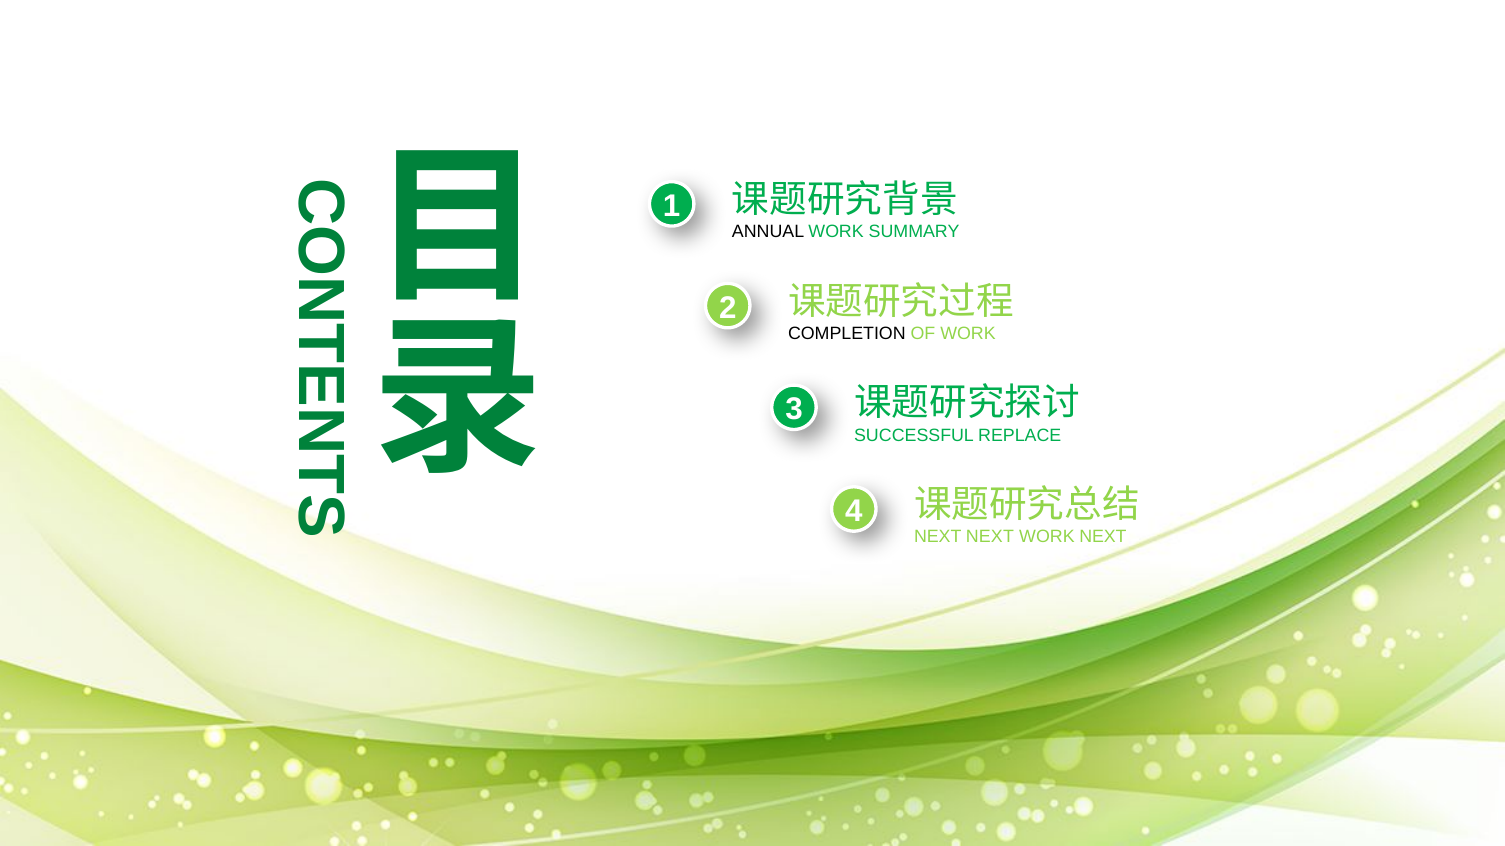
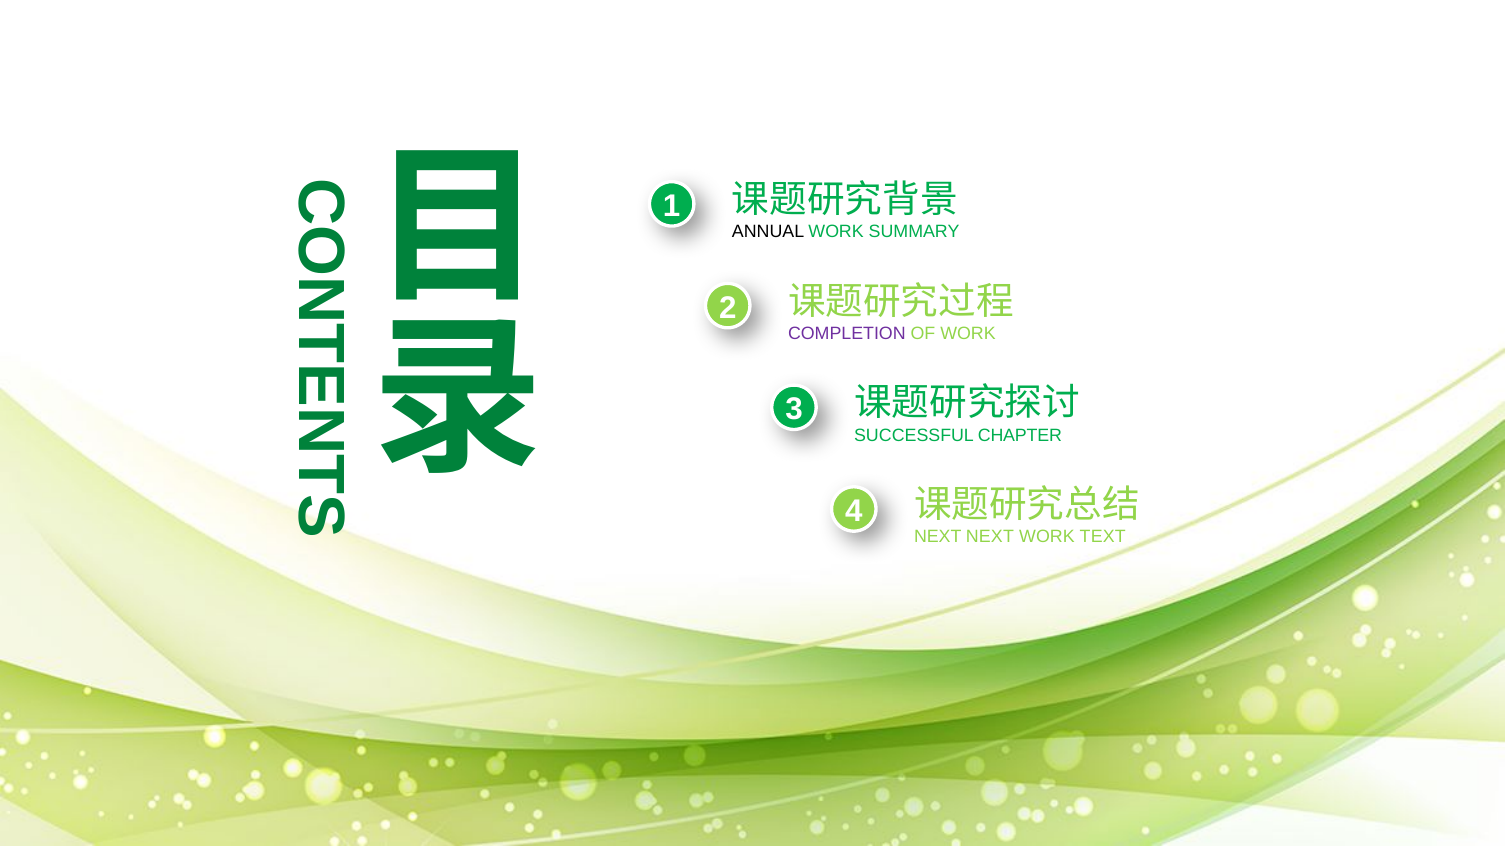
COMPLETION colour: black -> purple (847, 334)
REPLACE: REPLACE -> CHAPTER (1020, 436)
WORK NEXT: NEXT -> TEXT (1103, 537)
